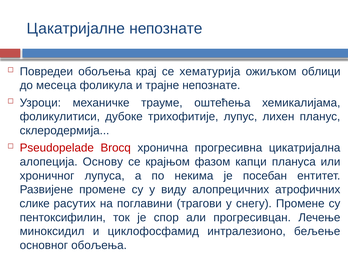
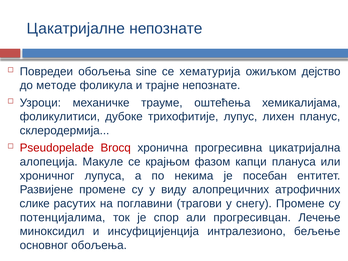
крај: крај -> sine (146, 71)
облици: облици -> дејство (321, 71)
месеца: месеца -> методе (56, 85)
Основу: Основу -> Макуле (103, 162)
пентоксифилин: пентоксифилин -> потенцијалима (63, 217)
циклофосфамид: циклофосфамид -> инсуфицијенција (153, 231)
